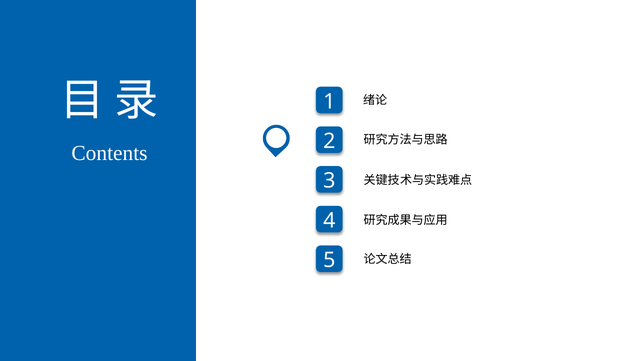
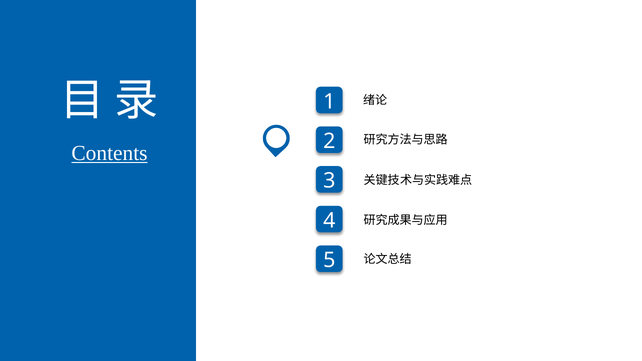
Contents underline: none -> present (109, 153)
